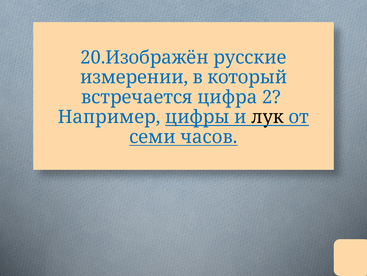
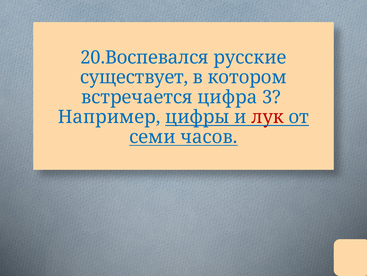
20.Изображён: 20.Изображён -> 20.Воспевался (144, 57)
измерении: измерении -> существует (134, 77)
который: который -> котором (247, 77)
2: 2 -> 3 (271, 97)
лук colour: black -> red (268, 117)
